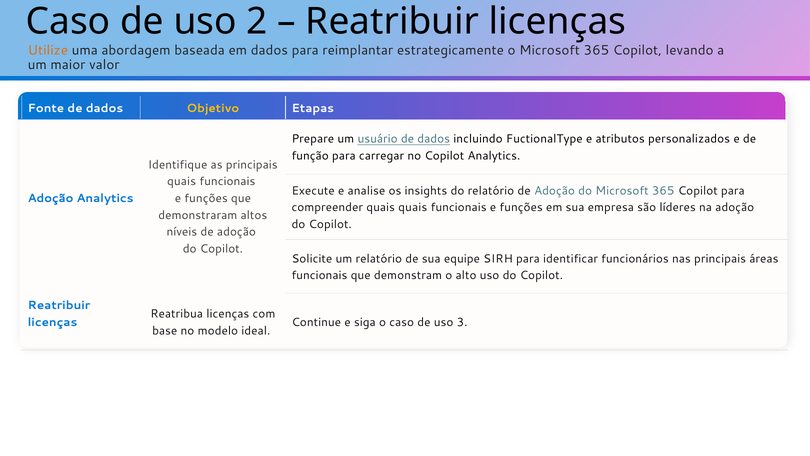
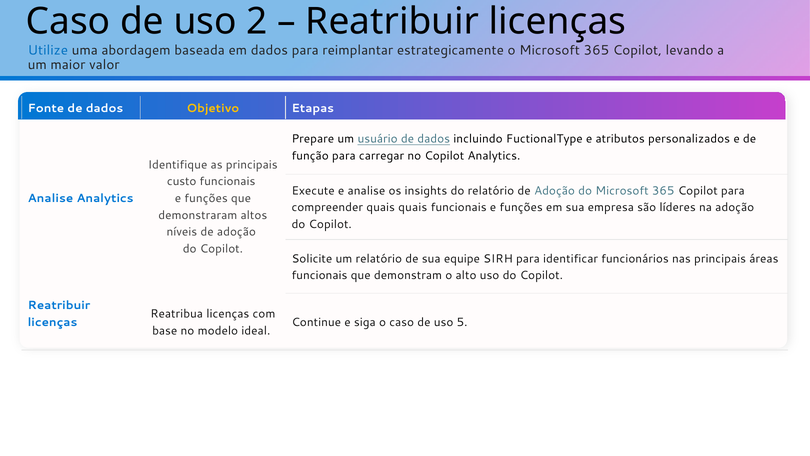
Utilize colour: orange -> blue (48, 50)
quais: quais -> custo (182, 181)
Adoção: Adoção -> Analise (50, 198)
3: 3 -> 5 (462, 322)
